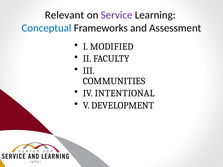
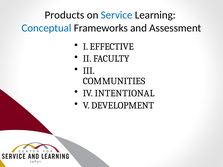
Relevant: Relevant -> Products (65, 15)
Service colour: purple -> blue (117, 15)
MODIFIED: MODIFIED -> EFFECTIVE (112, 47)
